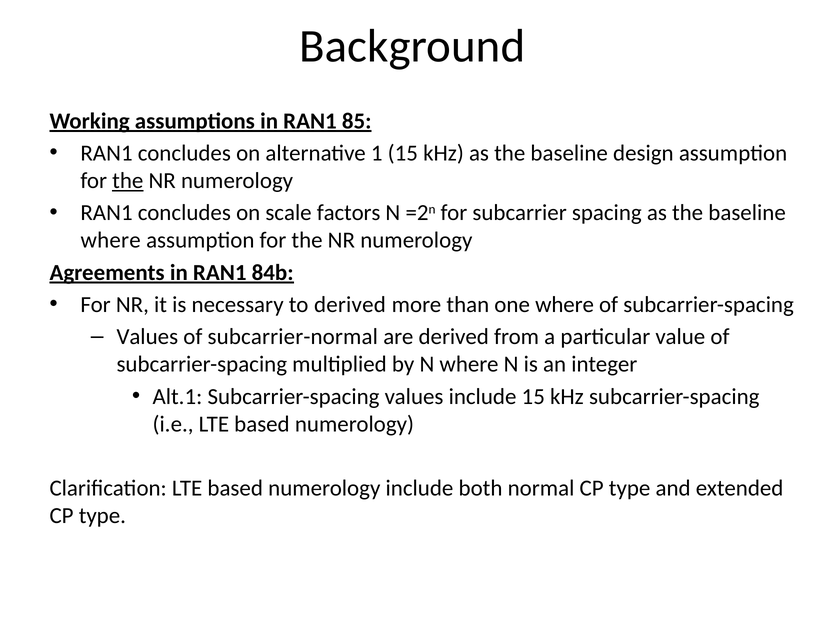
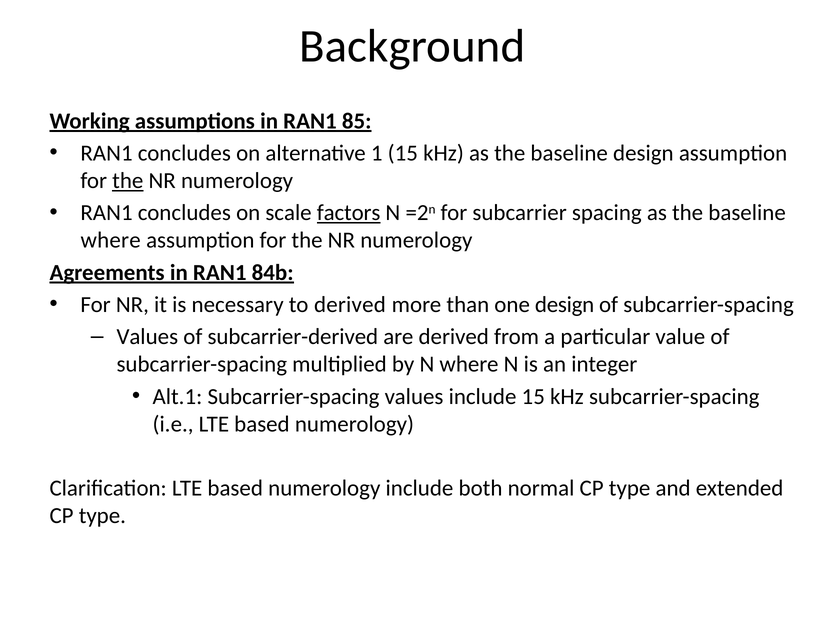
factors underline: none -> present (349, 213)
one where: where -> design (565, 305)
subcarrier-normal: subcarrier-normal -> subcarrier-derived (293, 337)
